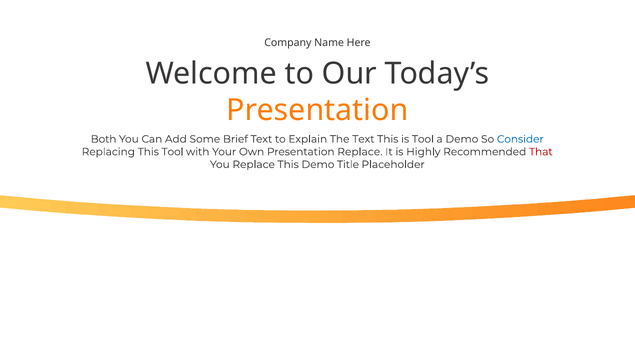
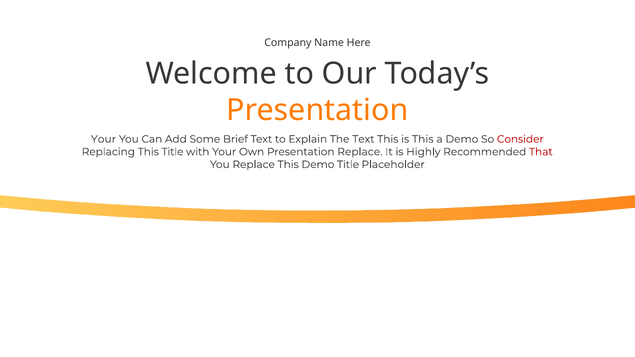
Both: Both -> Your (103, 139)
is Tool: Tool -> This (423, 139)
Consider colour: blue -> red (520, 139)
This Tool: Tool -> Title (172, 152)
